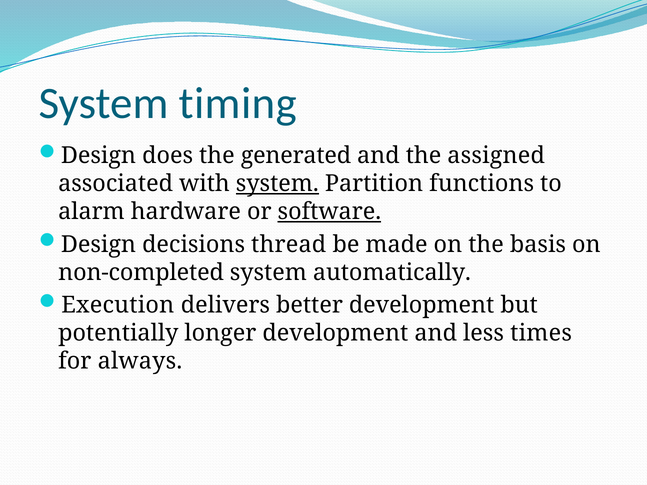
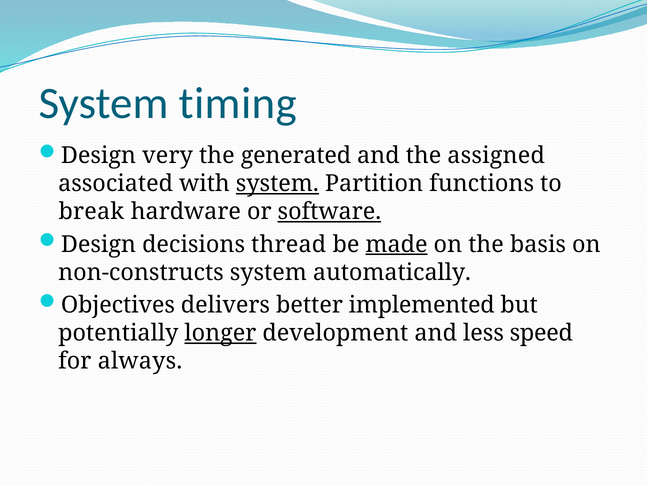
does: does -> very (168, 156)
alarm: alarm -> break (91, 212)
made underline: none -> present (396, 244)
non-completed: non-completed -> non-constructs (141, 272)
Execution: Execution -> Objectives (118, 305)
better development: development -> implemented (422, 305)
longer underline: none -> present (220, 333)
times: times -> speed (541, 333)
